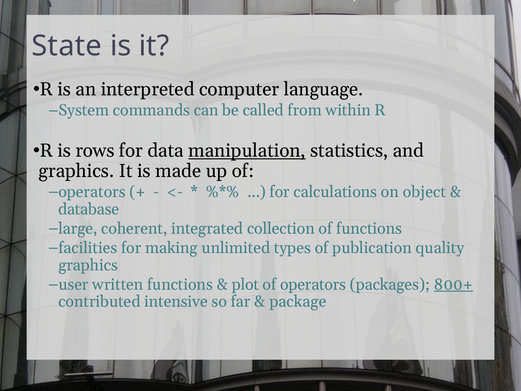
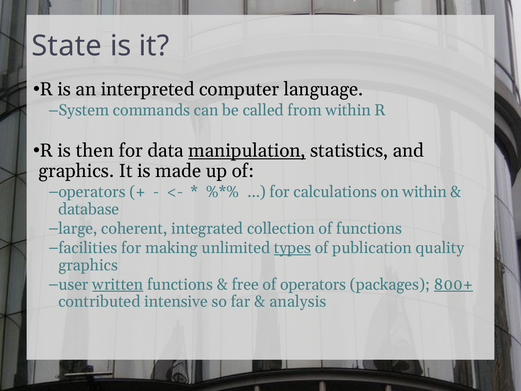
rows: rows -> then (95, 151)
on object: object -> within (425, 192)
types underline: none -> present (292, 248)
written underline: none -> present (118, 284)
plot: plot -> free (245, 284)
package: package -> analysis (298, 301)
